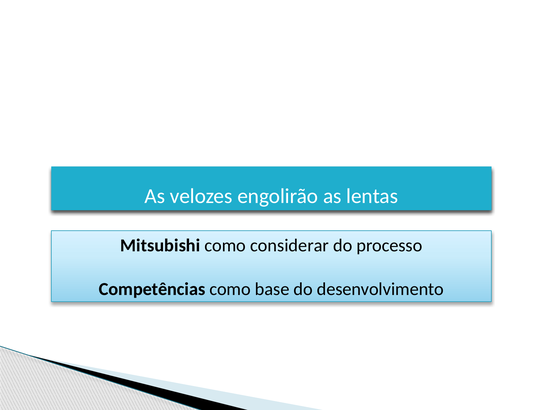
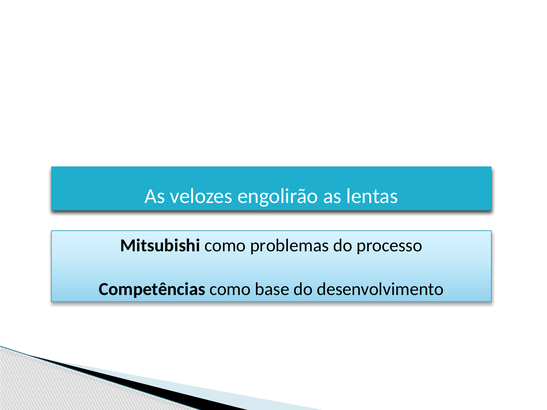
considerar: considerar -> problemas (290, 246)
